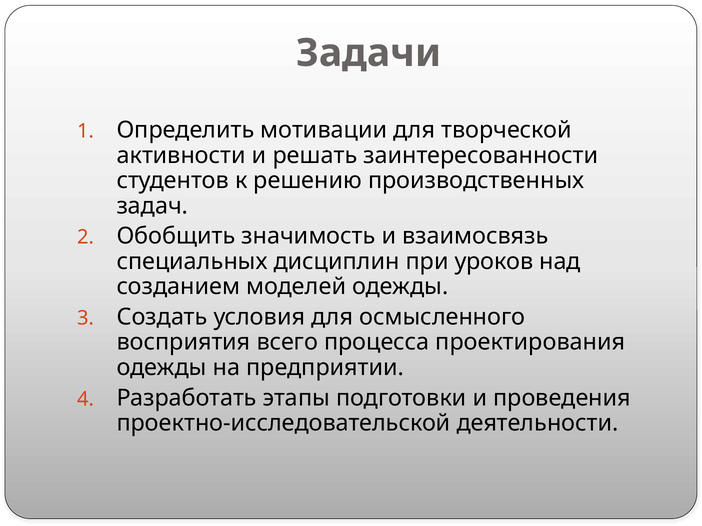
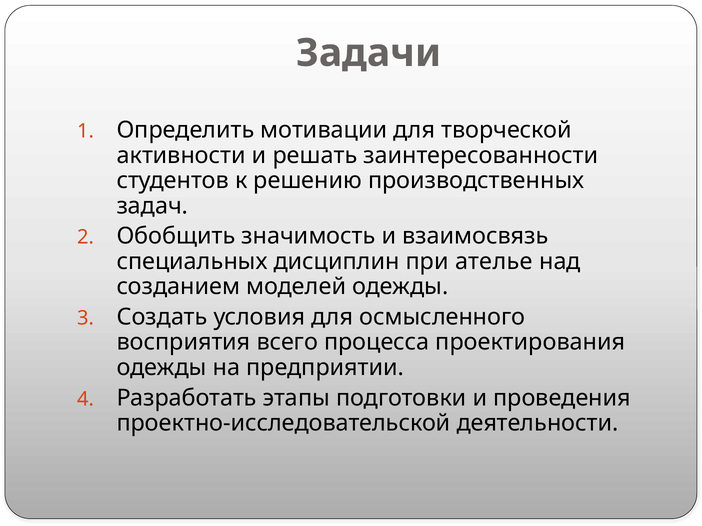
уроков: уроков -> ателье (494, 262)
